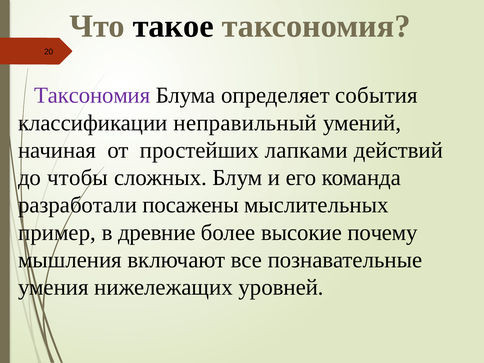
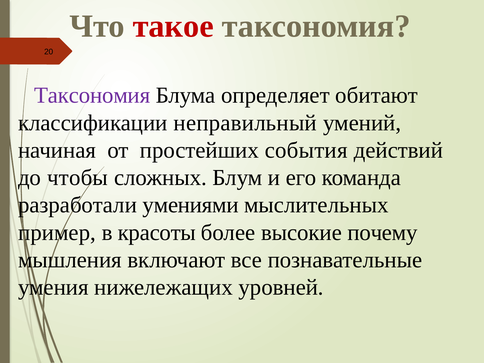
такое colour: black -> red (173, 26)
события: события -> обитают (377, 95)
лапками: лапками -> события (306, 150)
посажены: посажены -> умениями (191, 205)
древние: древние -> красоты (157, 233)
